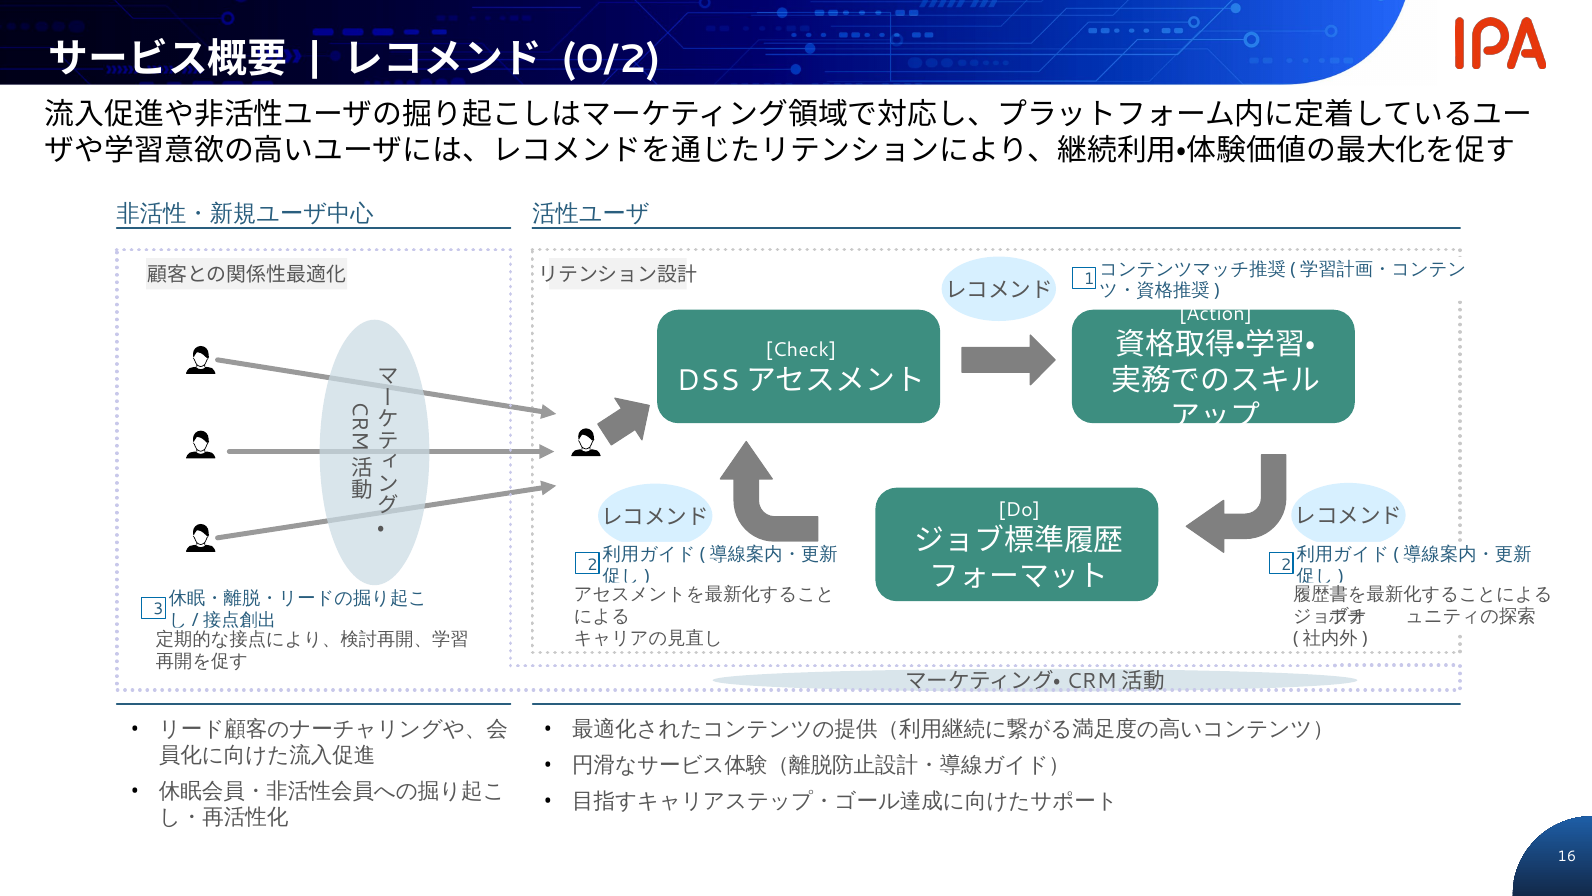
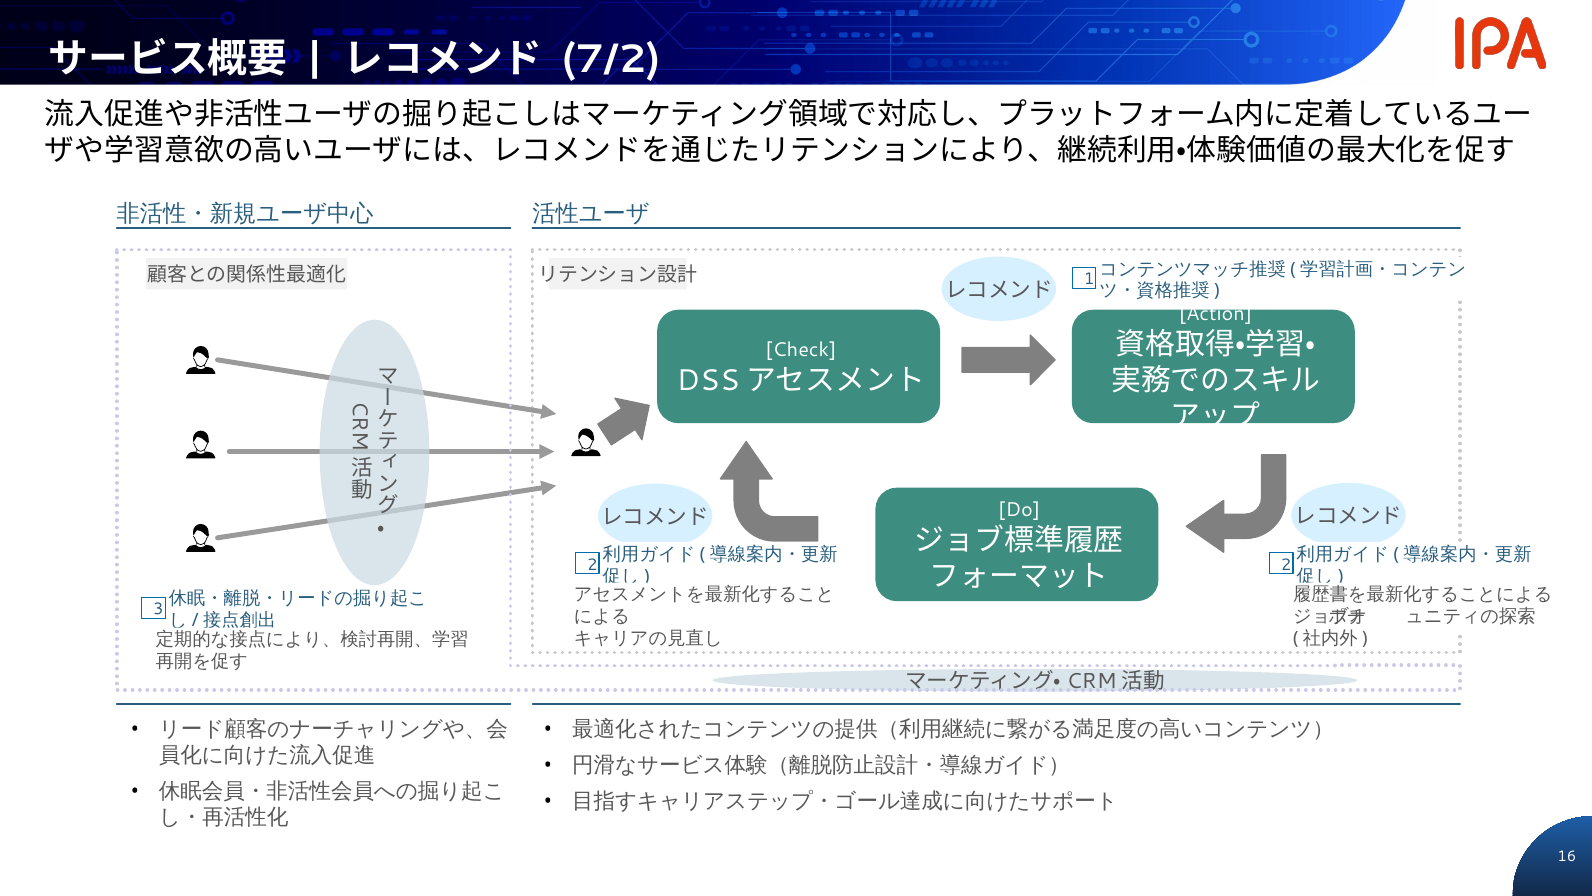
0/2: 0/2 -> 7/2 (611, 59)
